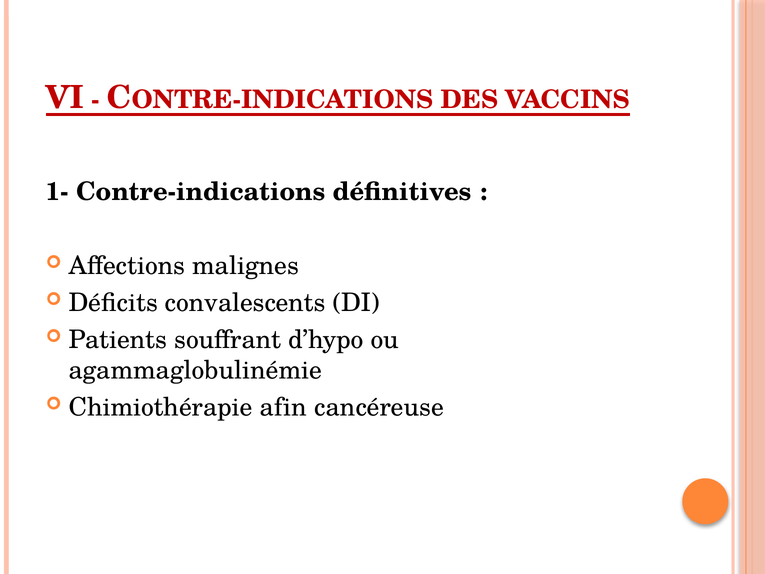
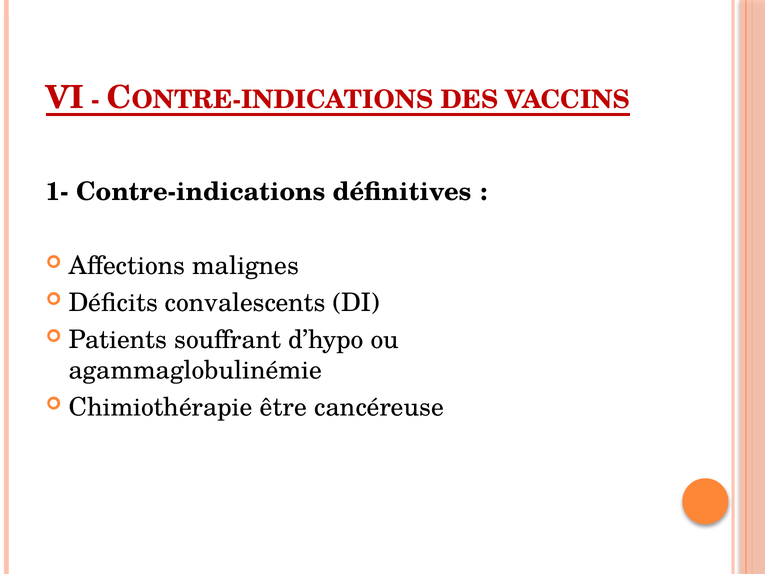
afin: afin -> être (283, 407)
